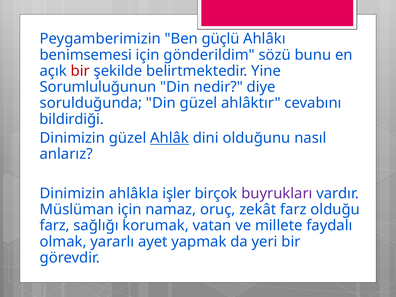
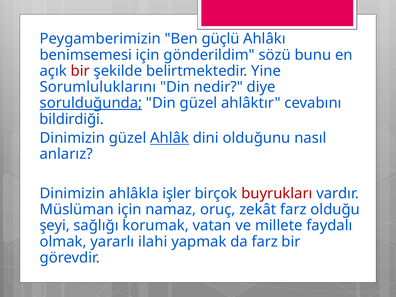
Sorumluluğunun: Sorumluluğunun -> Sorumluluklarını (98, 87)
sorulduğunda underline: none -> present (91, 103)
buyrukları colour: purple -> red (277, 193)
farz: farz -> şeyi (55, 226)
ayet: ayet -> ilahi (153, 242)
da yeri: yeri -> farz (265, 242)
